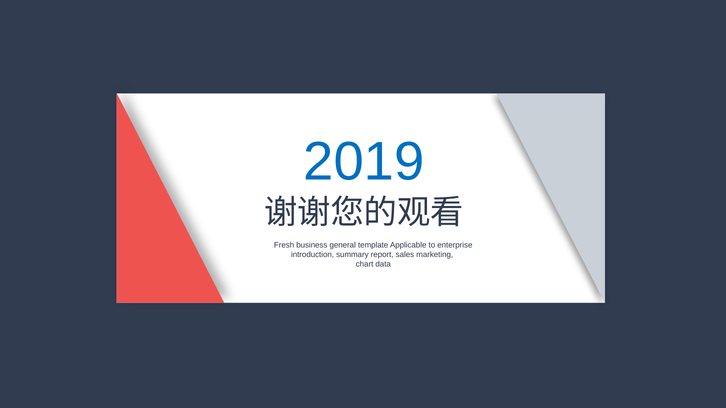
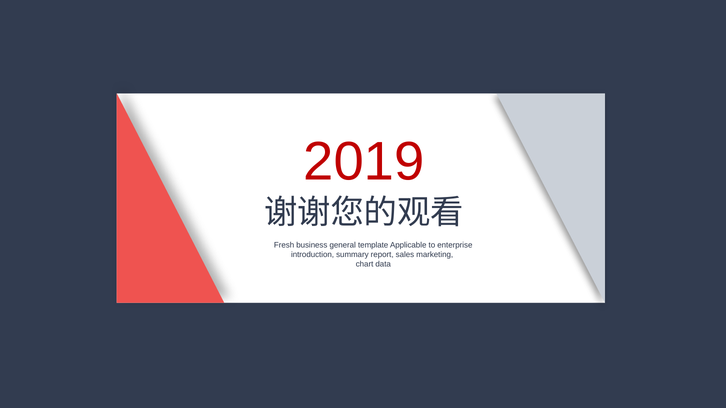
2019 colour: blue -> red (364, 162)
